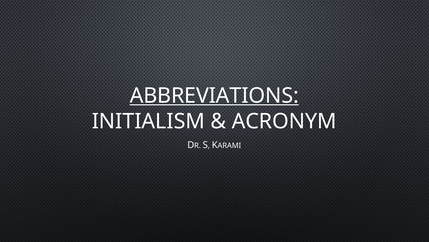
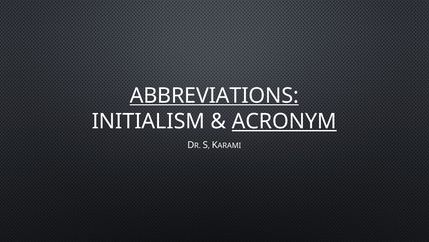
ACRONYM underline: none -> present (284, 121)
